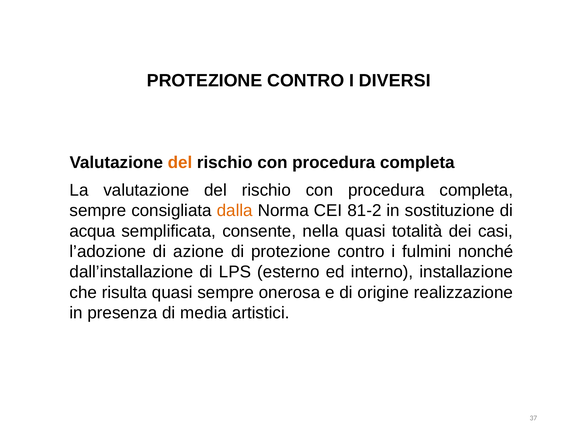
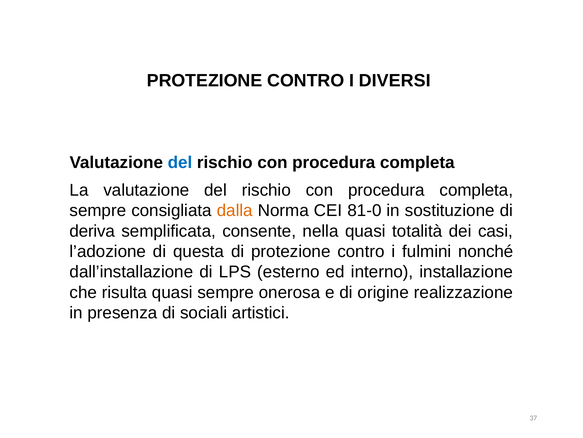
del colour: orange -> blue (180, 162)
81-2: 81-2 -> 81-0 (364, 210)
acqua: acqua -> deriva (92, 231)
azione: azione -> questa (199, 251)
media: media -> sociali (204, 312)
